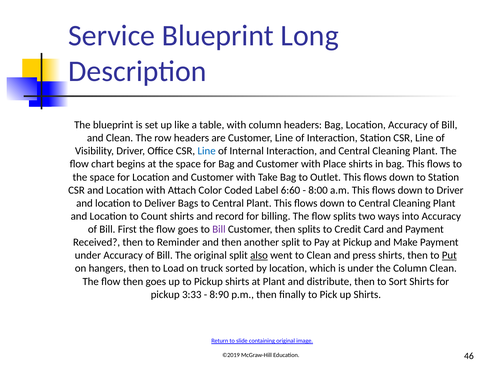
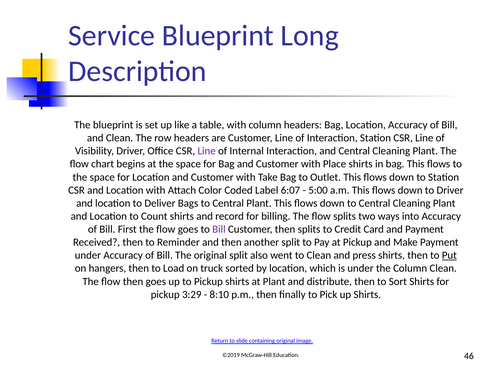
Line colour: blue -> purple (207, 151)
6:60: 6:60 -> 6:07 (290, 190)
8:00: 8:00 -> 5:00 (318, 190)
also underline: present -> none (259, 255)
3:33: 3:33 -> 3:29 (192, 294)
8:90: 8:90 -> 8:10 (219, 294)
